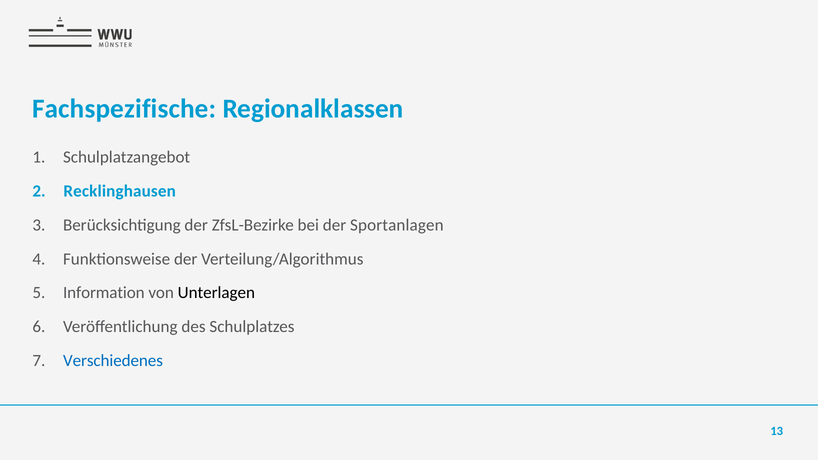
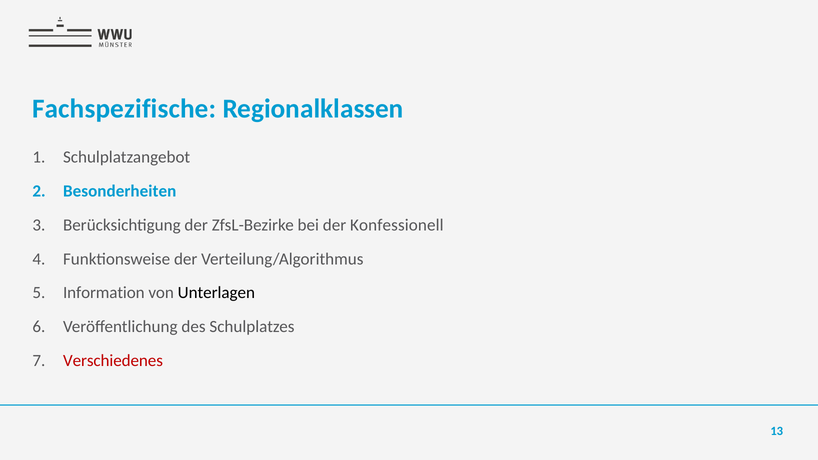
Recklinghausen: Recklinghausen -> Besonderheiten (120, 191)
Sportanlagen: Sportanlagen -> Konfessionell (397, 225)
Verschiedenes colour: blue -> red (113, 361)
